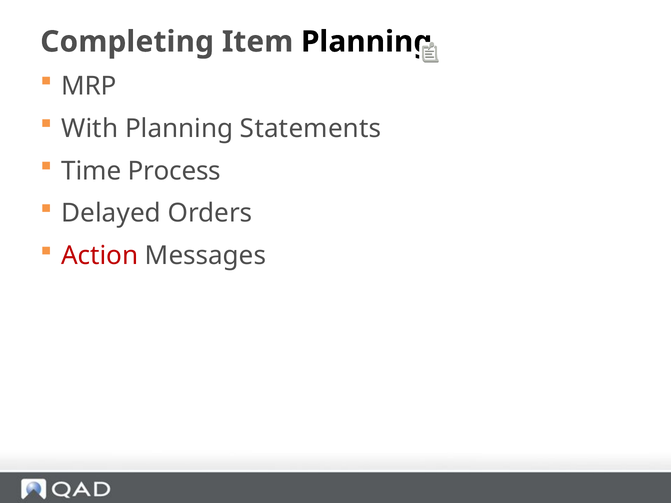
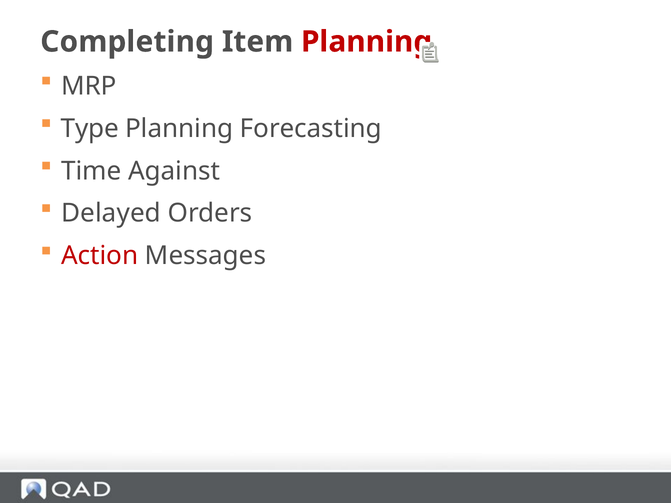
Planning colour: black -> red (367, 42)
With: With -> Type (90, 129)
Statements: Statements -> Forecasting (311, 129)
Process: Process -> Against (174, 171)
